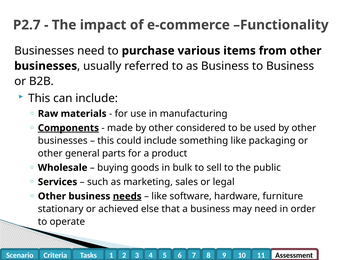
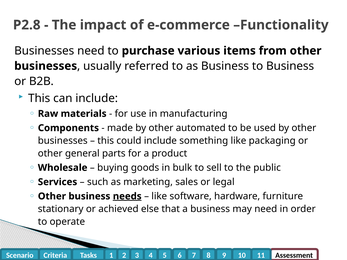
P2.7: P2.7 -> P2.8 (27, 25)
Components underline: present -> none (68, 128)
considered: considered -> automated (201, 128)
